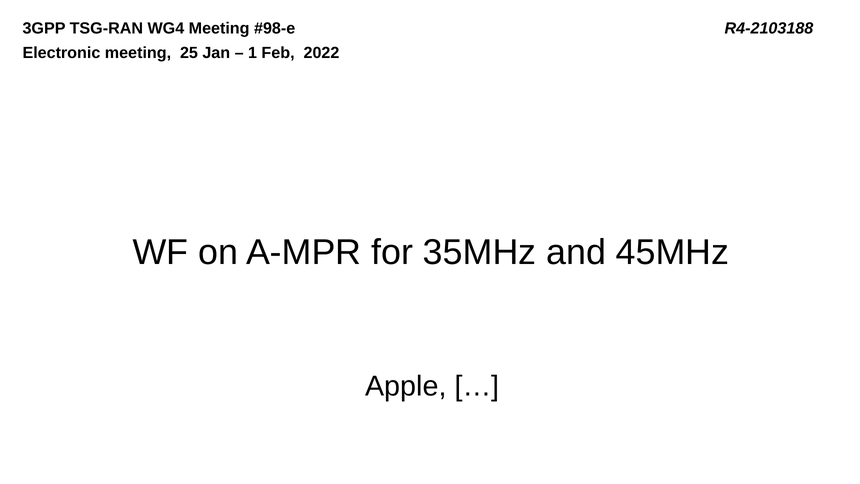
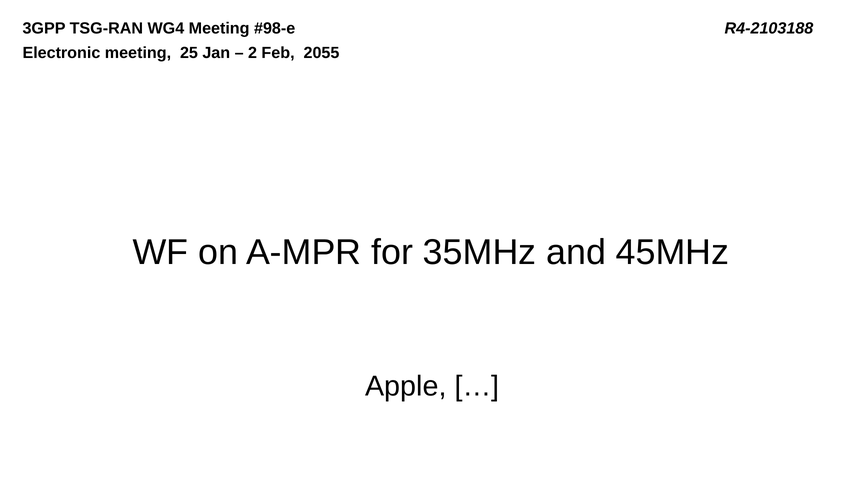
1: 1 -> 2 (253, 53)
2022: 2022 -> 2055 (321, 53)
